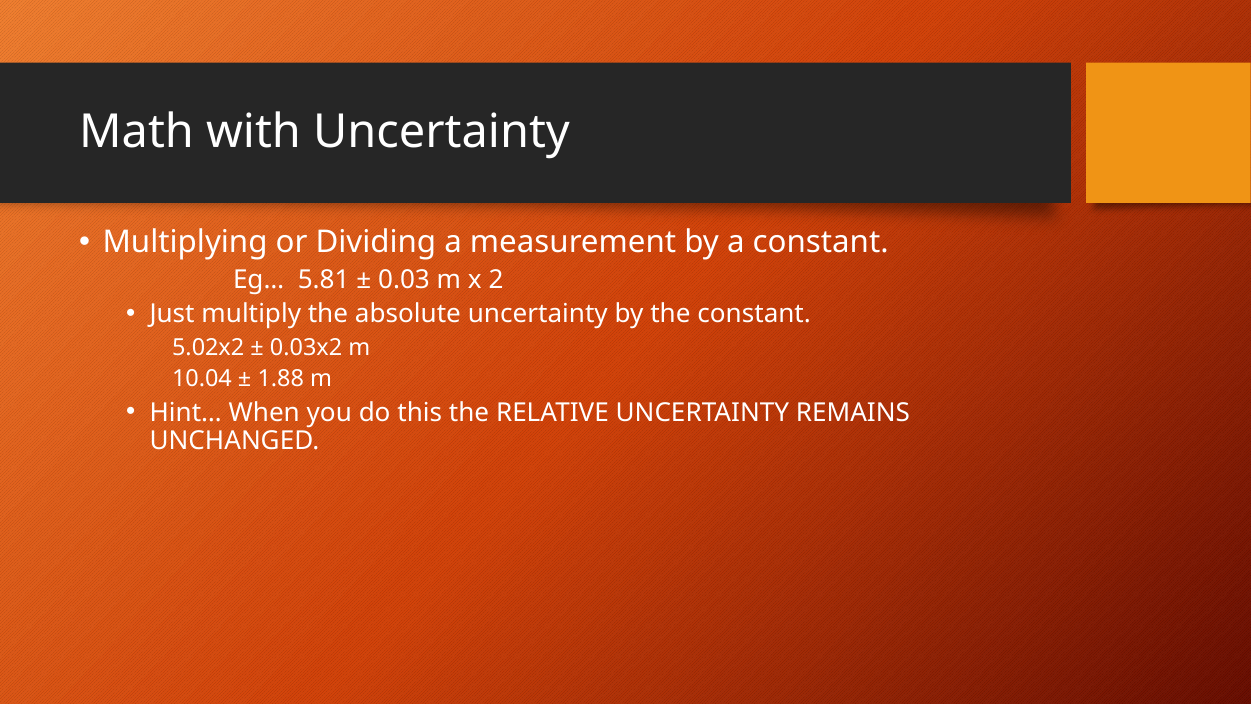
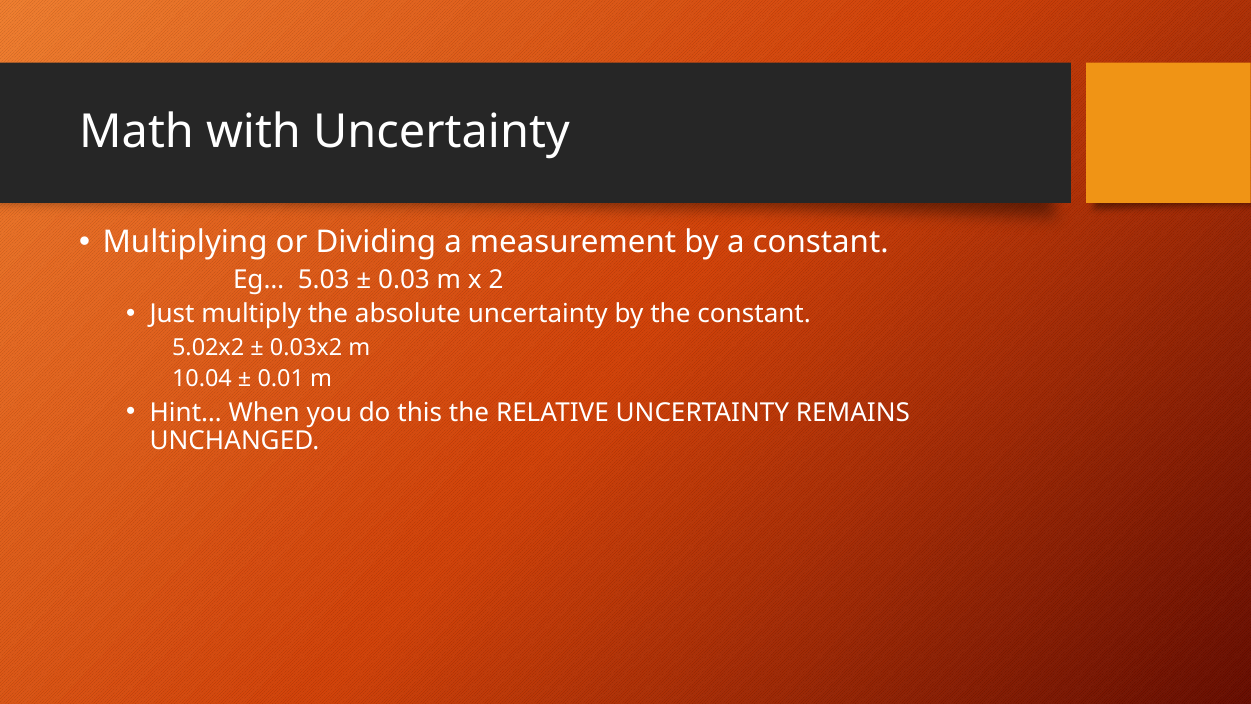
5.81: 5.81 -> 5.03 (324, 279)
1.88: 1.88 -> 0.01 (281, 379)
